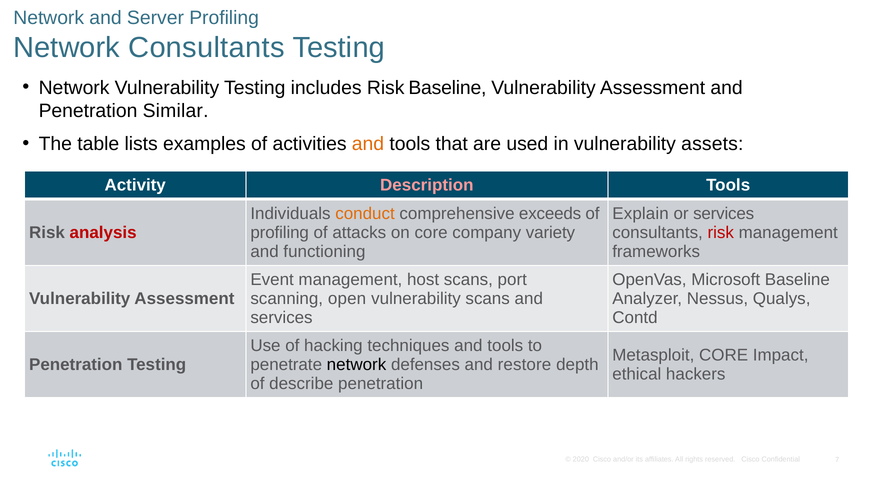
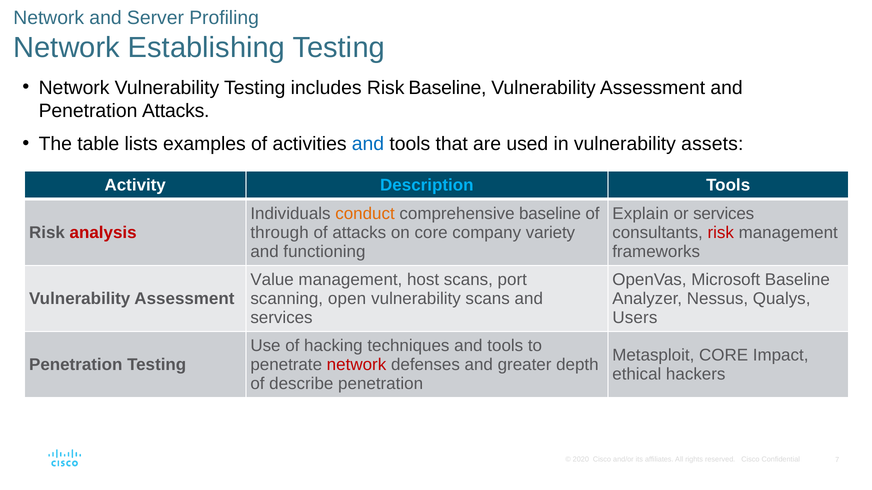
Network Consultants: Consultants -> Establishing (207, 48)
Penetration Similar: Similar -> Attacks (176, 111)
and colour: orange -> blue (368, 144)
Description colour: pink -> light blue (427, 186)
comprehensive exceeds: exceeds -> baseline (550, 214)
profiling: profiling -> through (280, 233)
Event: Event -> Value (272, 280)
Contd: Contd -> Users (635, 318)
network colour: black -> red (357, 365)
restore: restore -> greater (525, 365)
